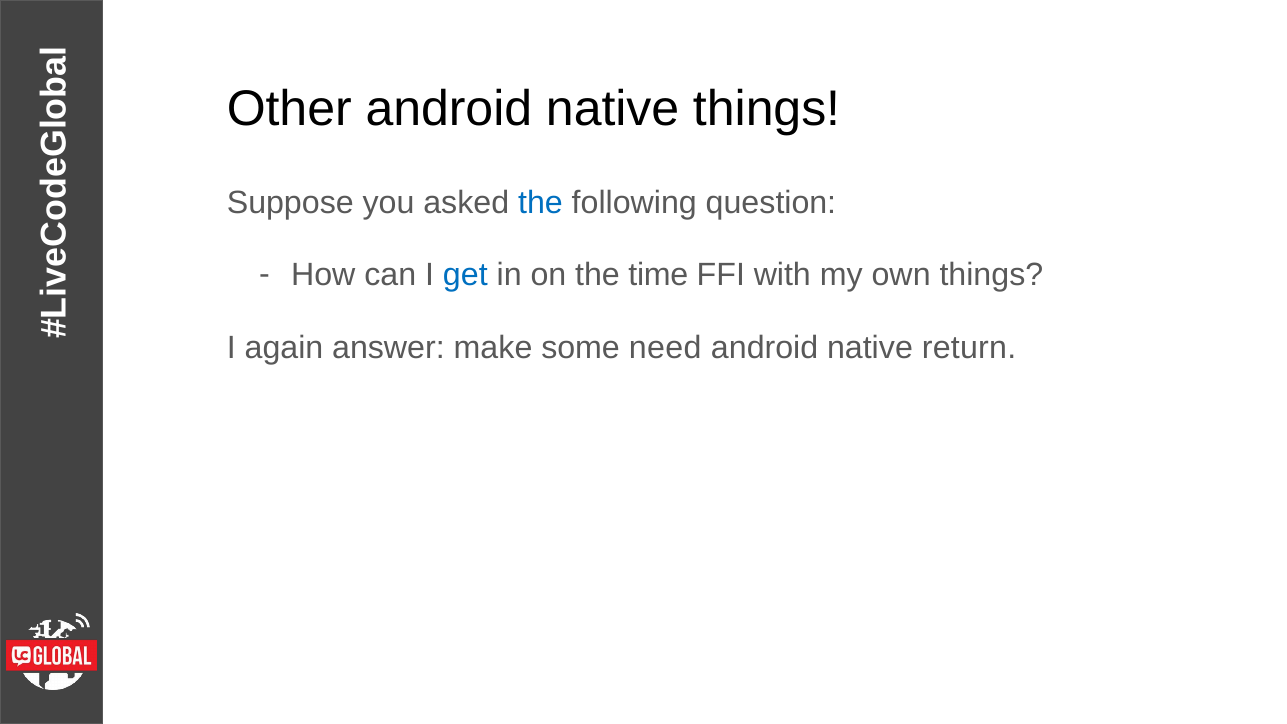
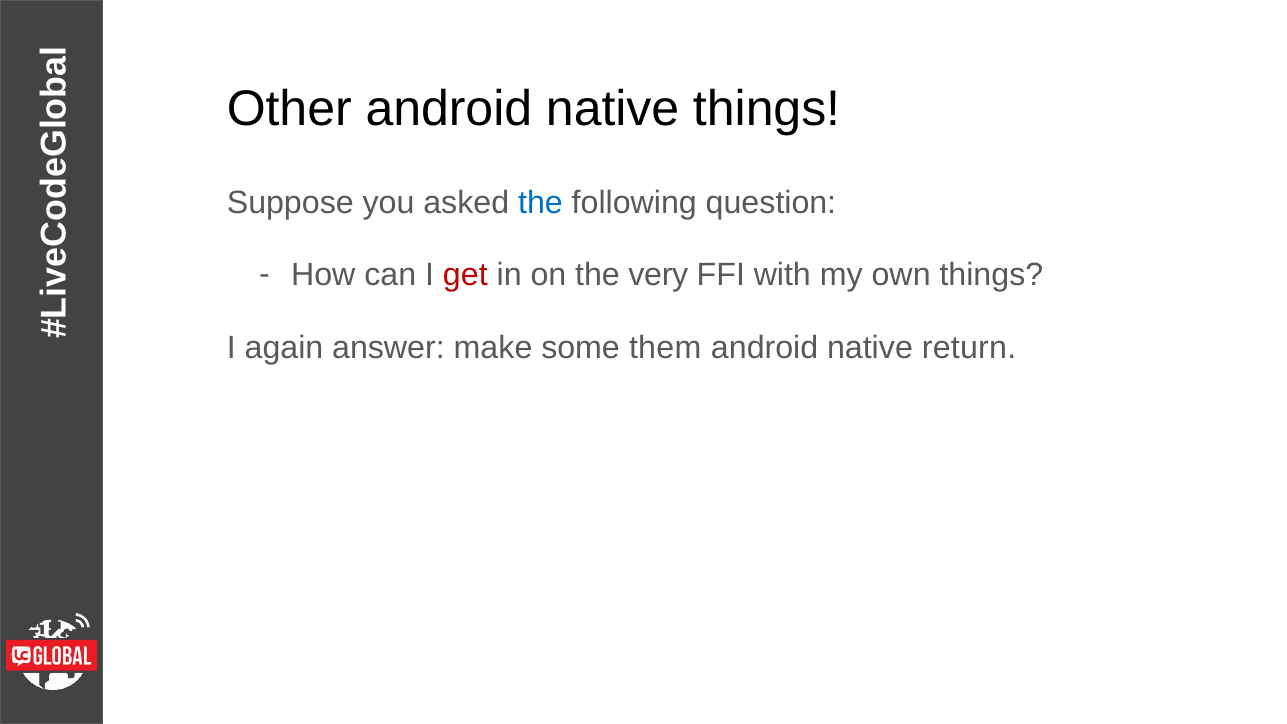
get colour: blue -> red (465, 275)
time: time -> very (658, 275)
need: need -> them (665, 348)
